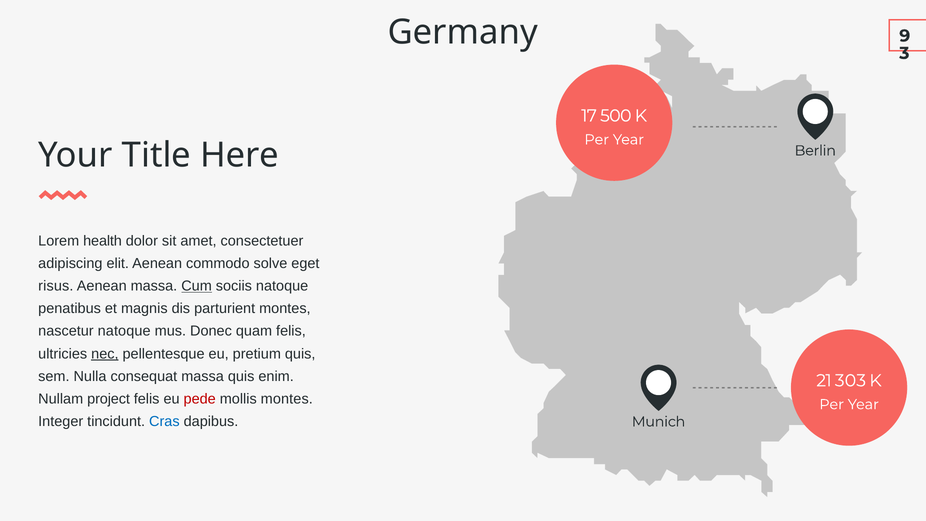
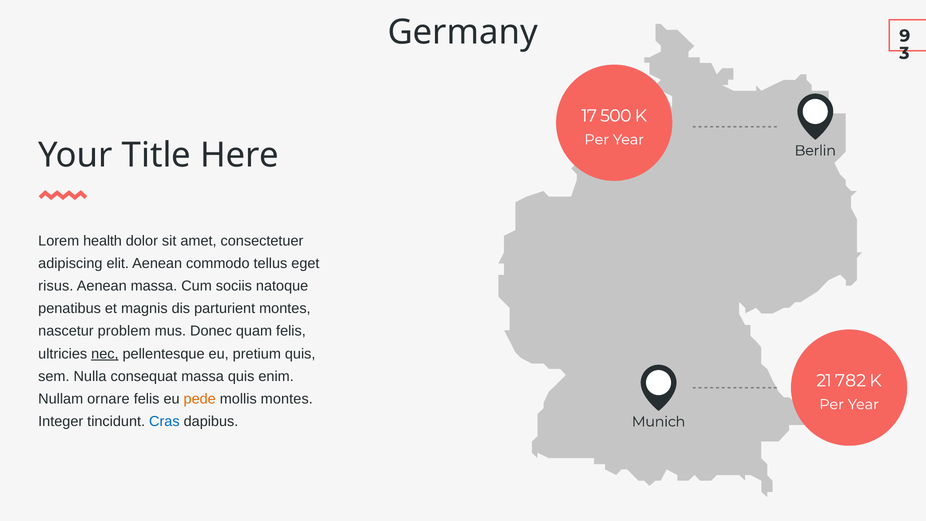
solve: solve -> tellus (270, 263)
Cum underline: present -> none (197, 286)
nascetur natoque: natoque -> problem (124, 331)
303: 303 -> 782 (850, 381)
project: project -> ornare (108, 399)
pede colour: red -> orange (200, 399)
